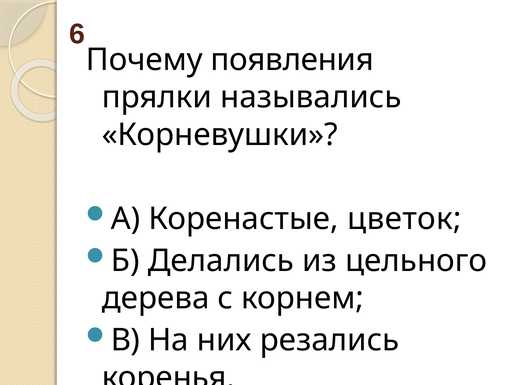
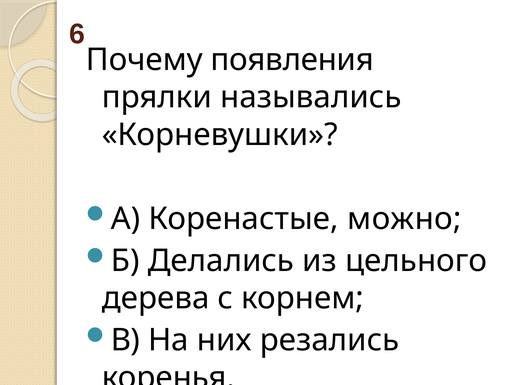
цветок: цветок -> можно (404, 219)
